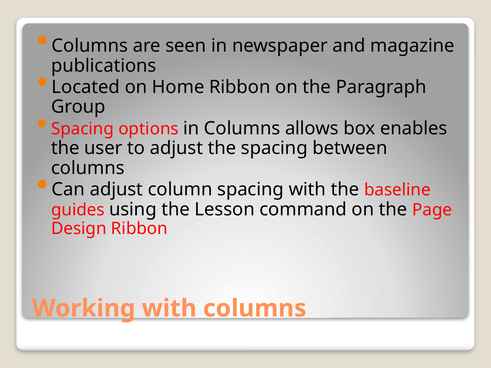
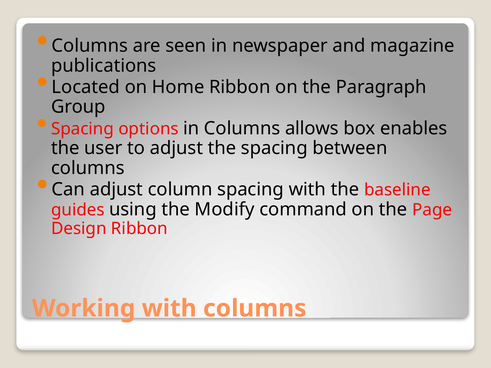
Lesson: Lesson -> Modify (225, 210)
